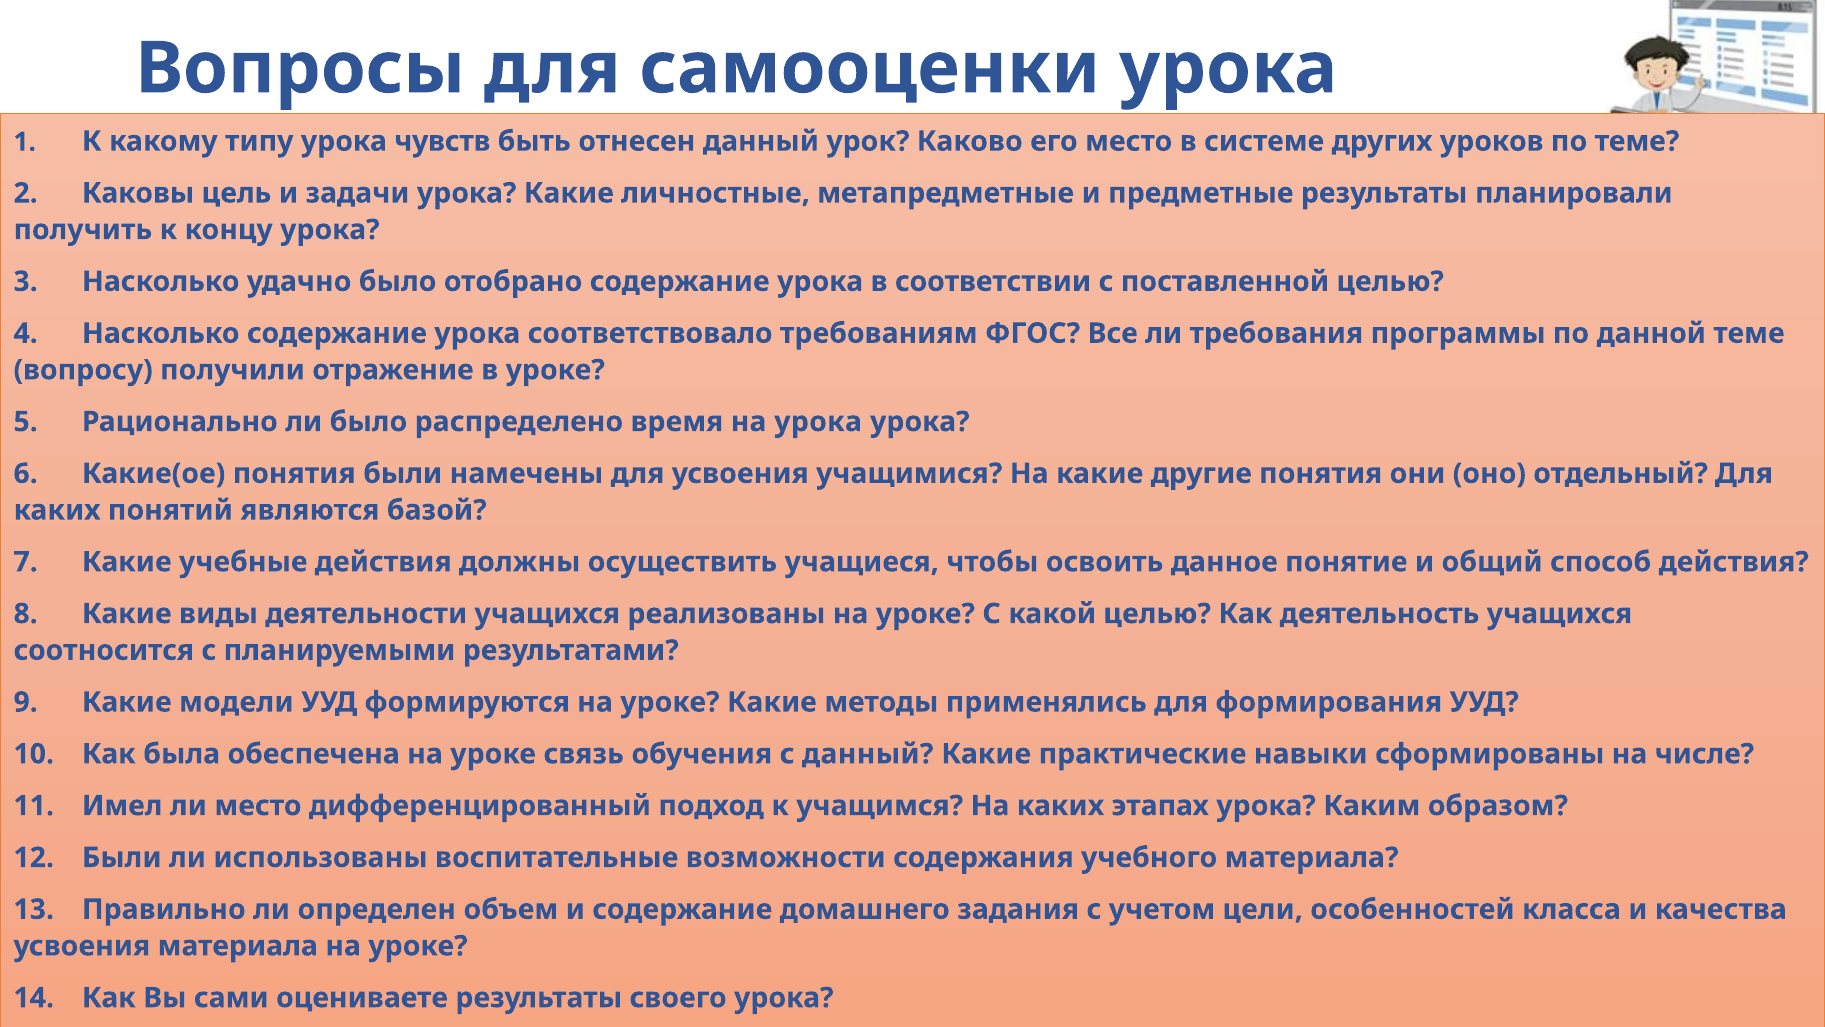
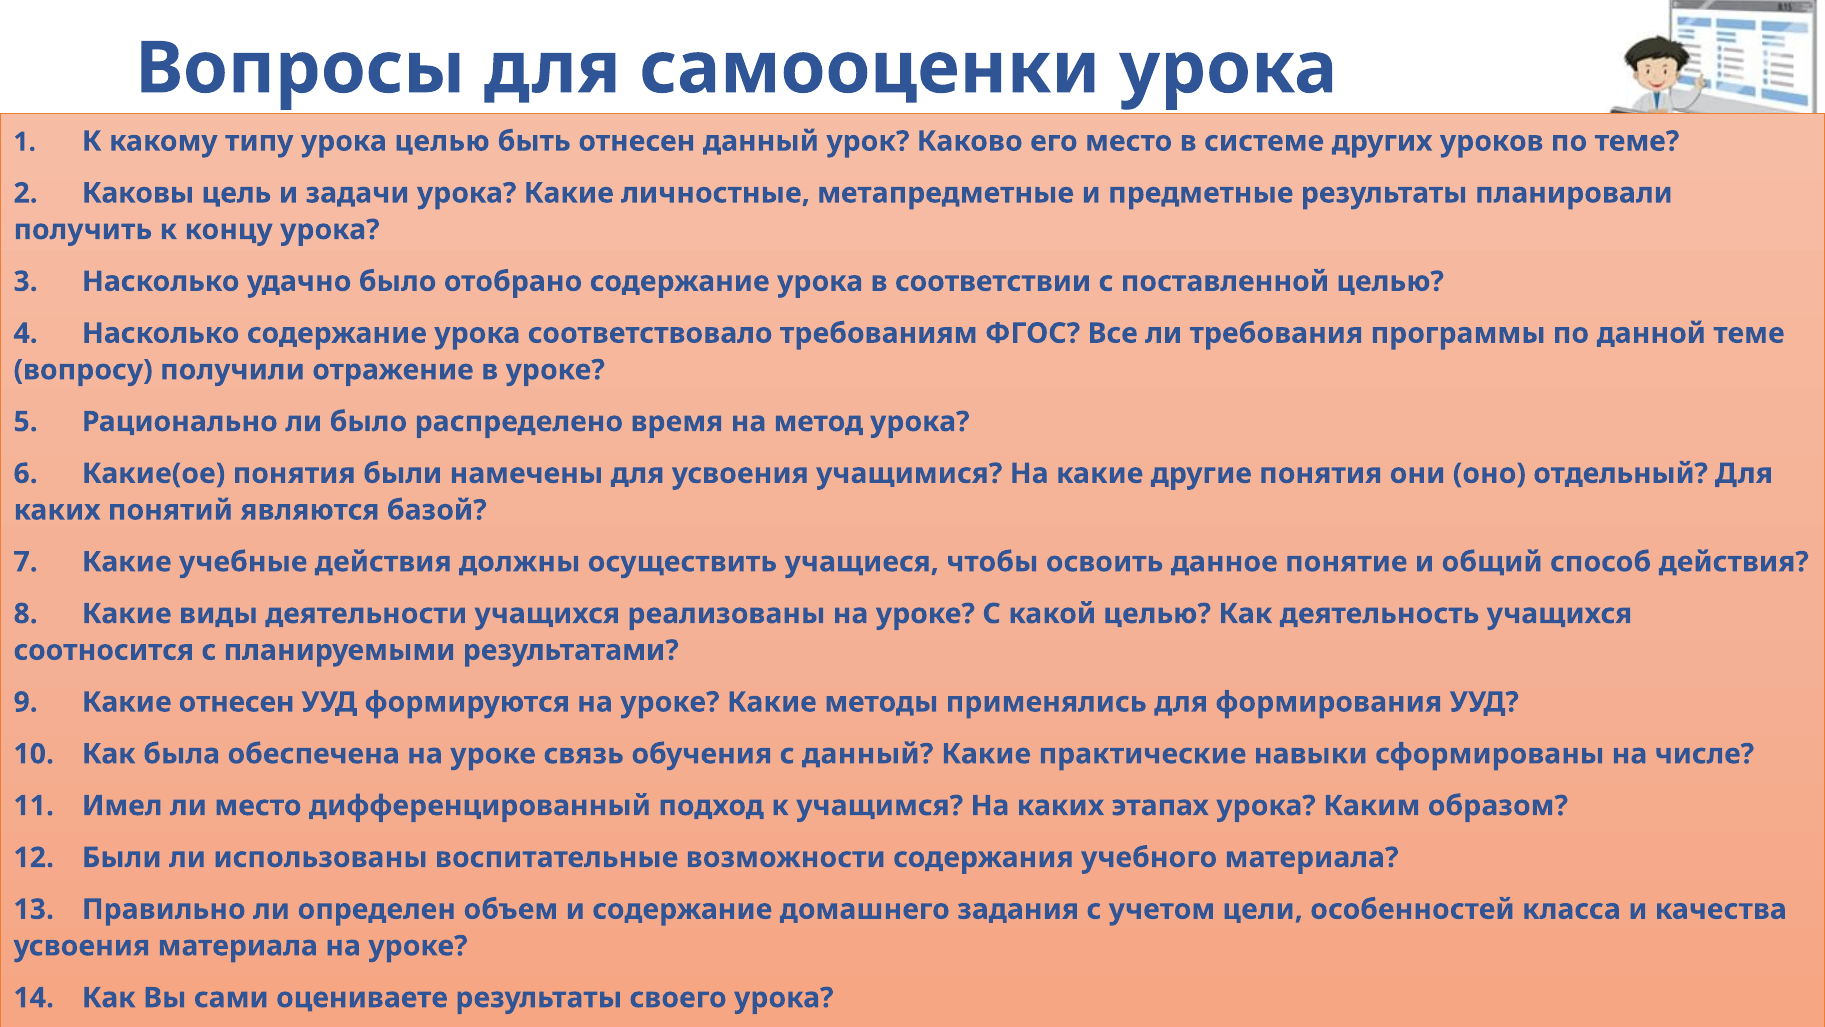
урока чувств: чувств -> целью (442, 141)
на урока: урока -> метод (818, 422)
Какие модели: модели -> отнесен (237, 702)
